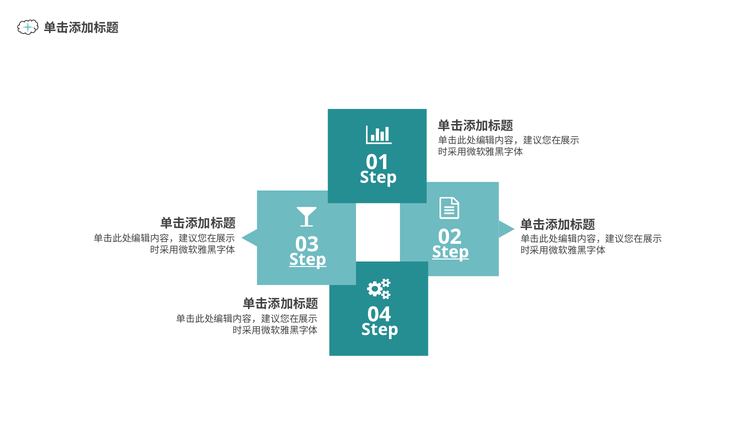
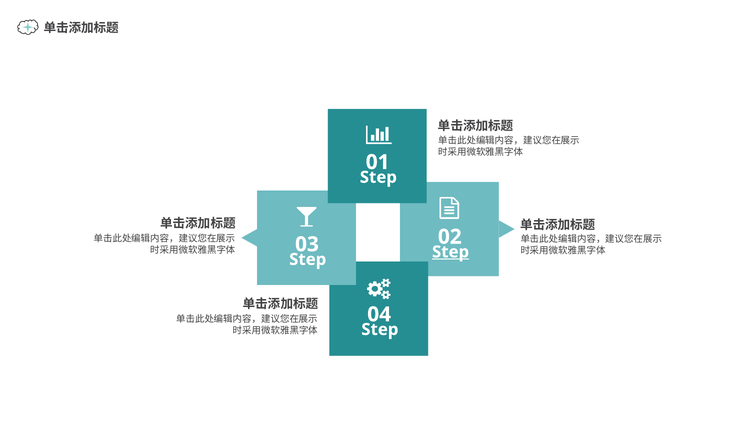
Step underline: present -> none (308, 260)
